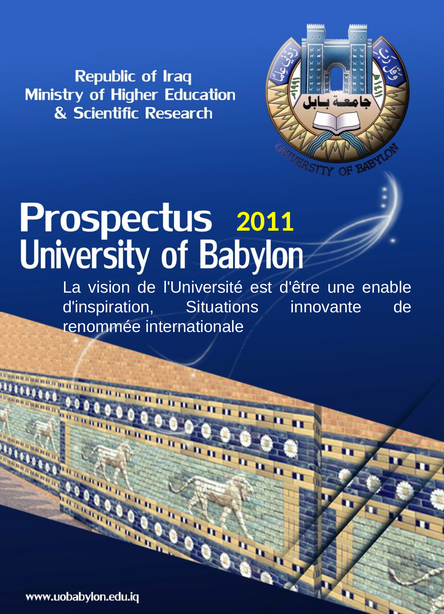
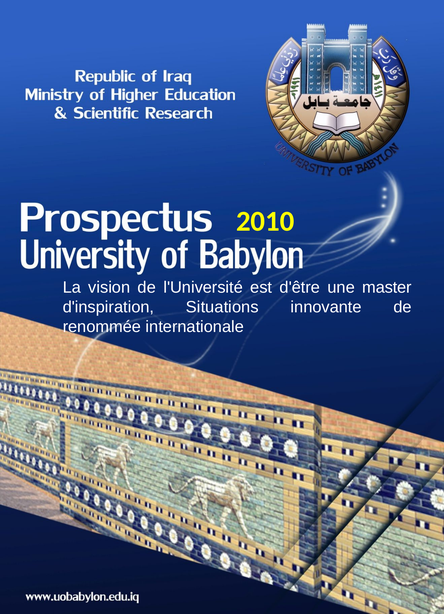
2011: 2011 -> 2010 (265, 221)
enable: enable -> master (387, 288)
